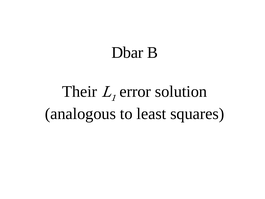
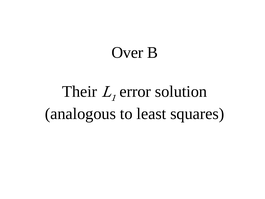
Dbar: Dbar -> Over (127, 53)
